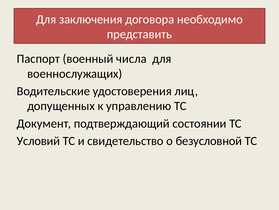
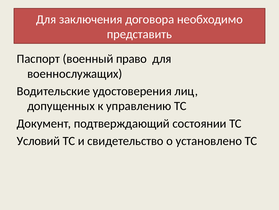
числа: числа -> право (131, 59)
безусловной: безусловной -> установлено (209, 140)
